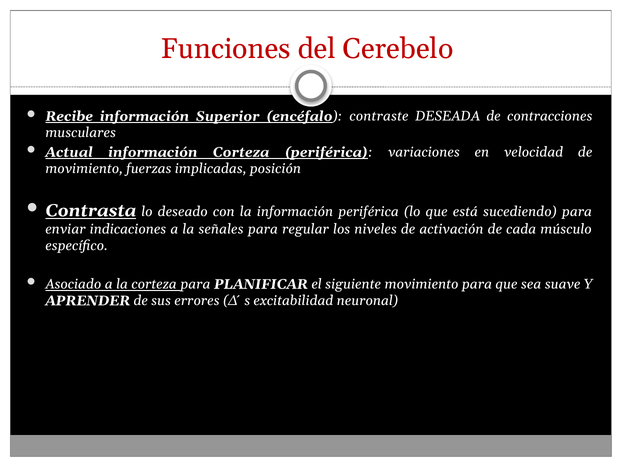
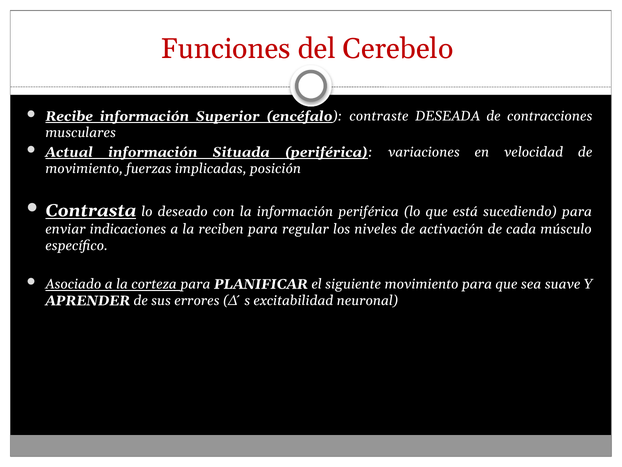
información Corteza: Corteza -> Situada (241, 152)
señales: señales -> reciben (221, 229)
